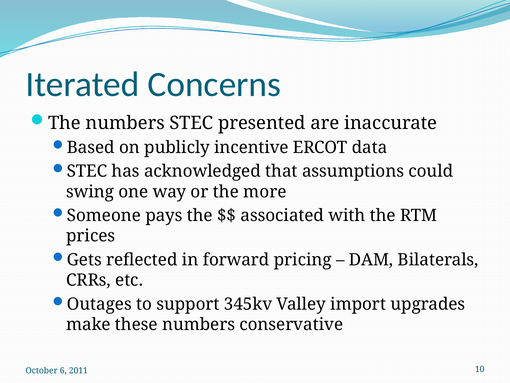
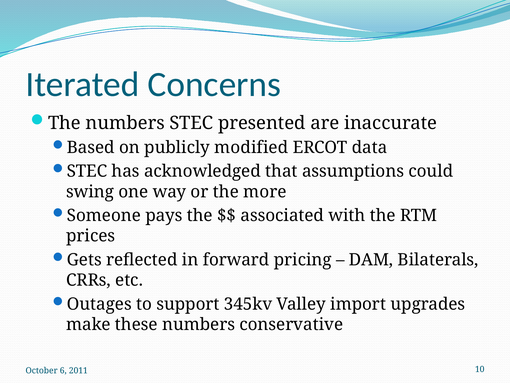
incentive: incentive -> modified (251, 147)
